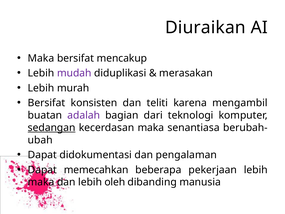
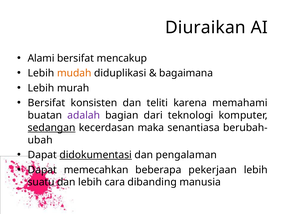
Maka: Maka -> Alami (41, 58)
mudah colour: purple -> orange (74, 73)
merasakan: merasakan -> bagaimana (186, 73)
mengambil: mengambil -> memahami (240, 103)
didokumentasi underline: none -> present (96, 155)
maka: maka -> suatu (41, 182)
oleh: oleh -> cara (115, 182)
